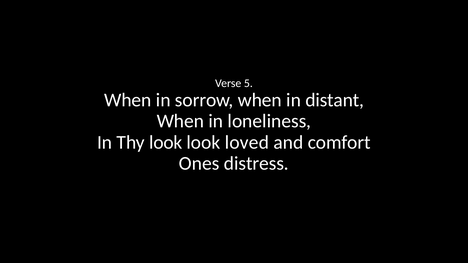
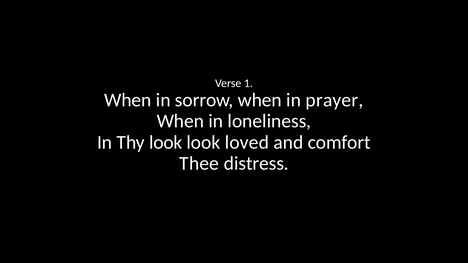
5: 5 -> 1 (248, 84)
distant: distant -> prayer (334, 100)
Ones: Ones -> Thee (199, 163)
